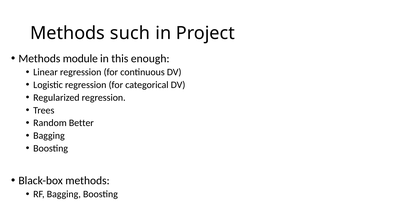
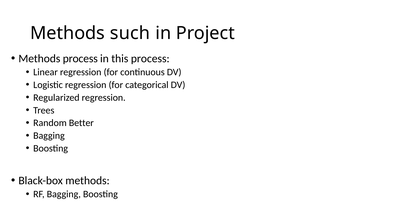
Methods module: module -> process (80, 58)
this enough: enough -> process (150, 58)
